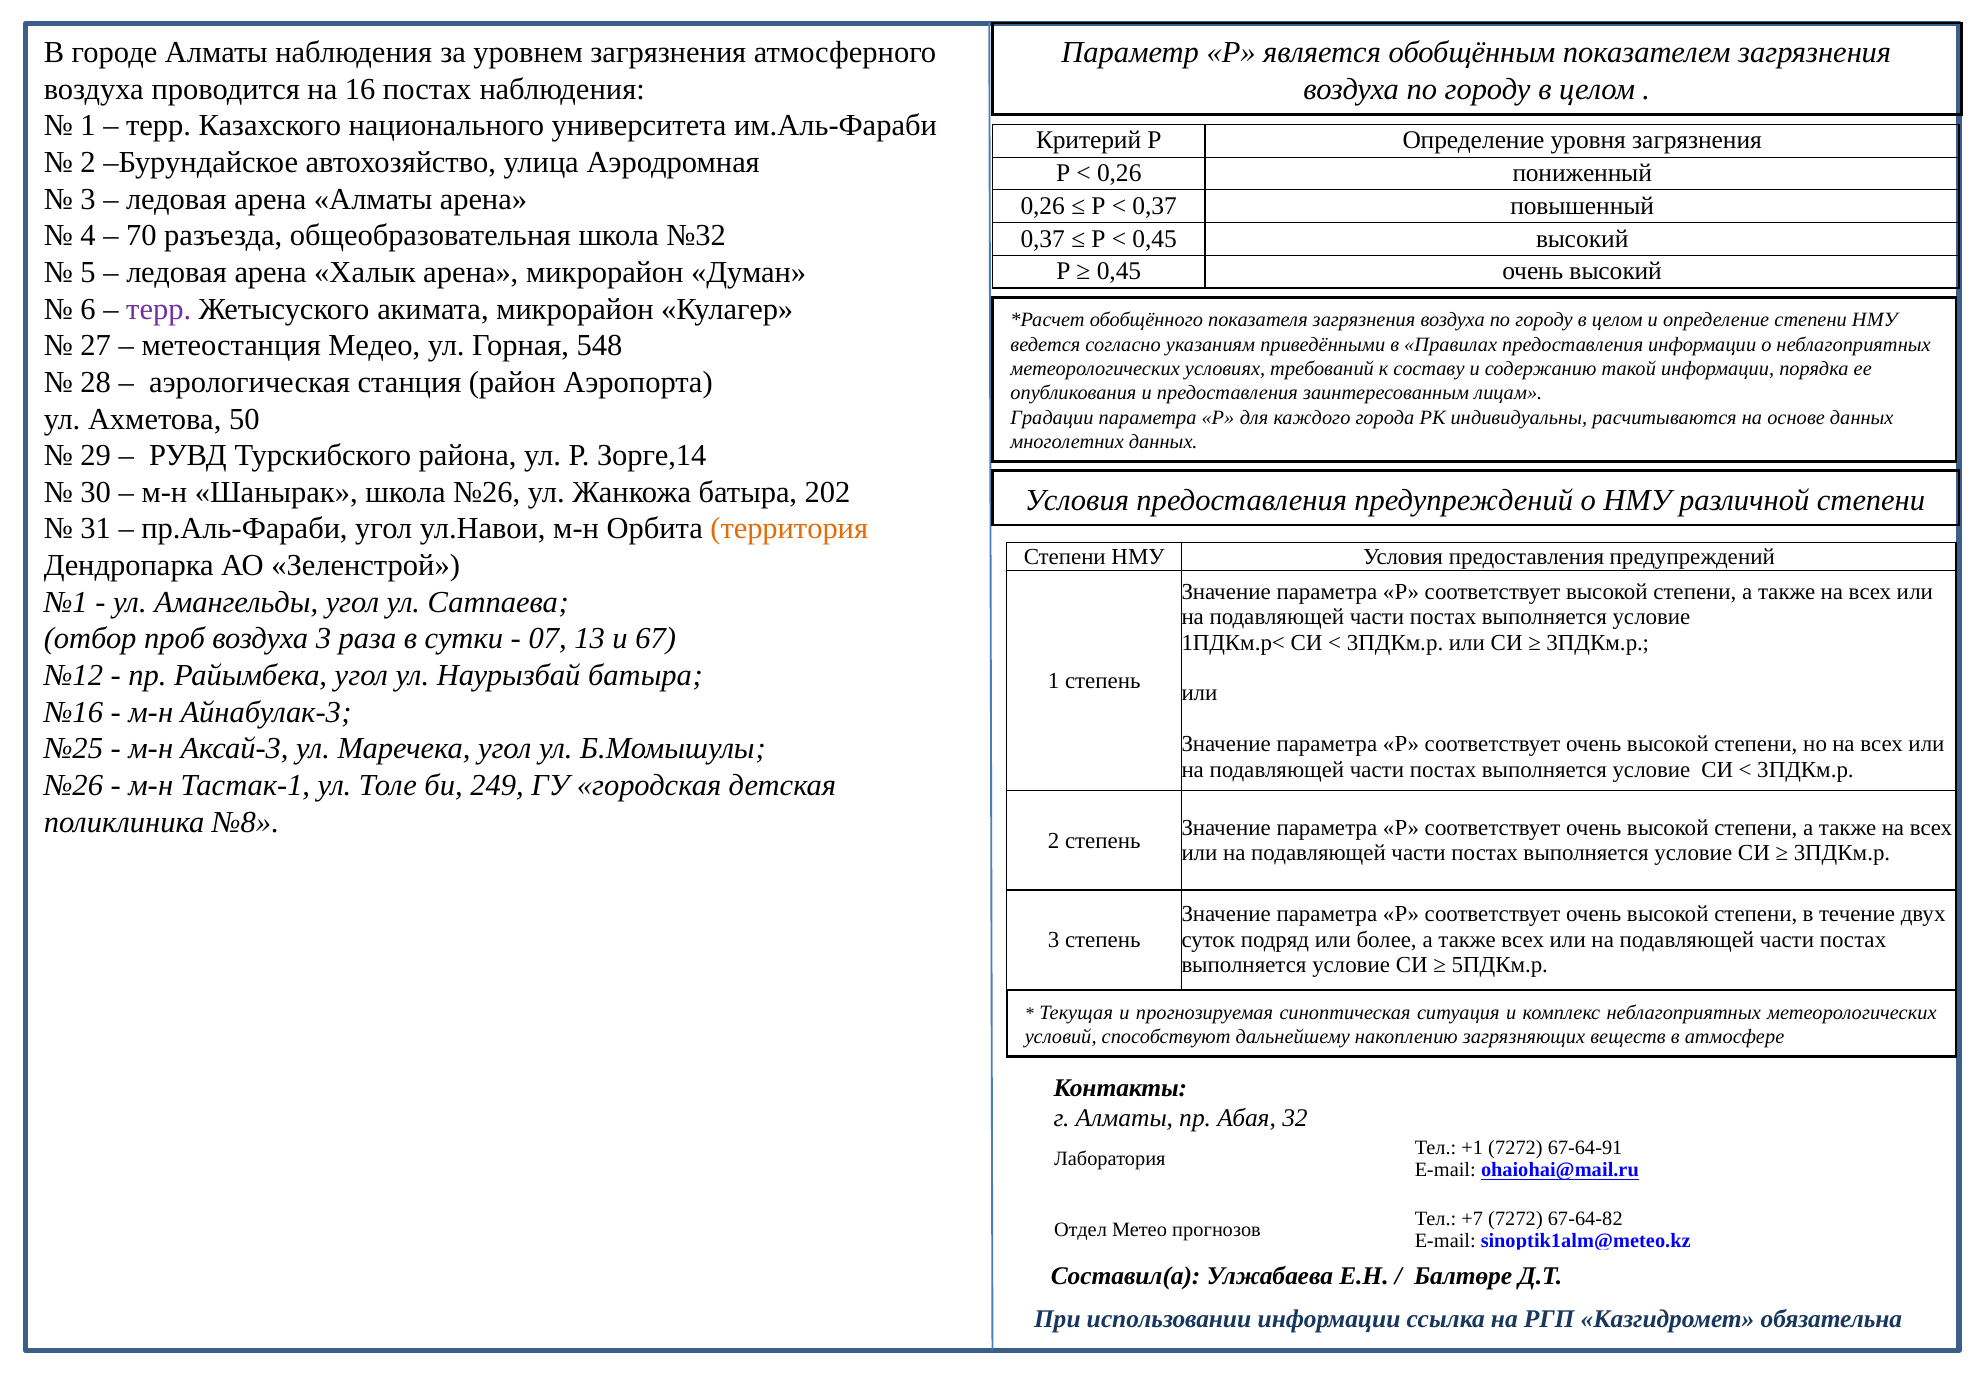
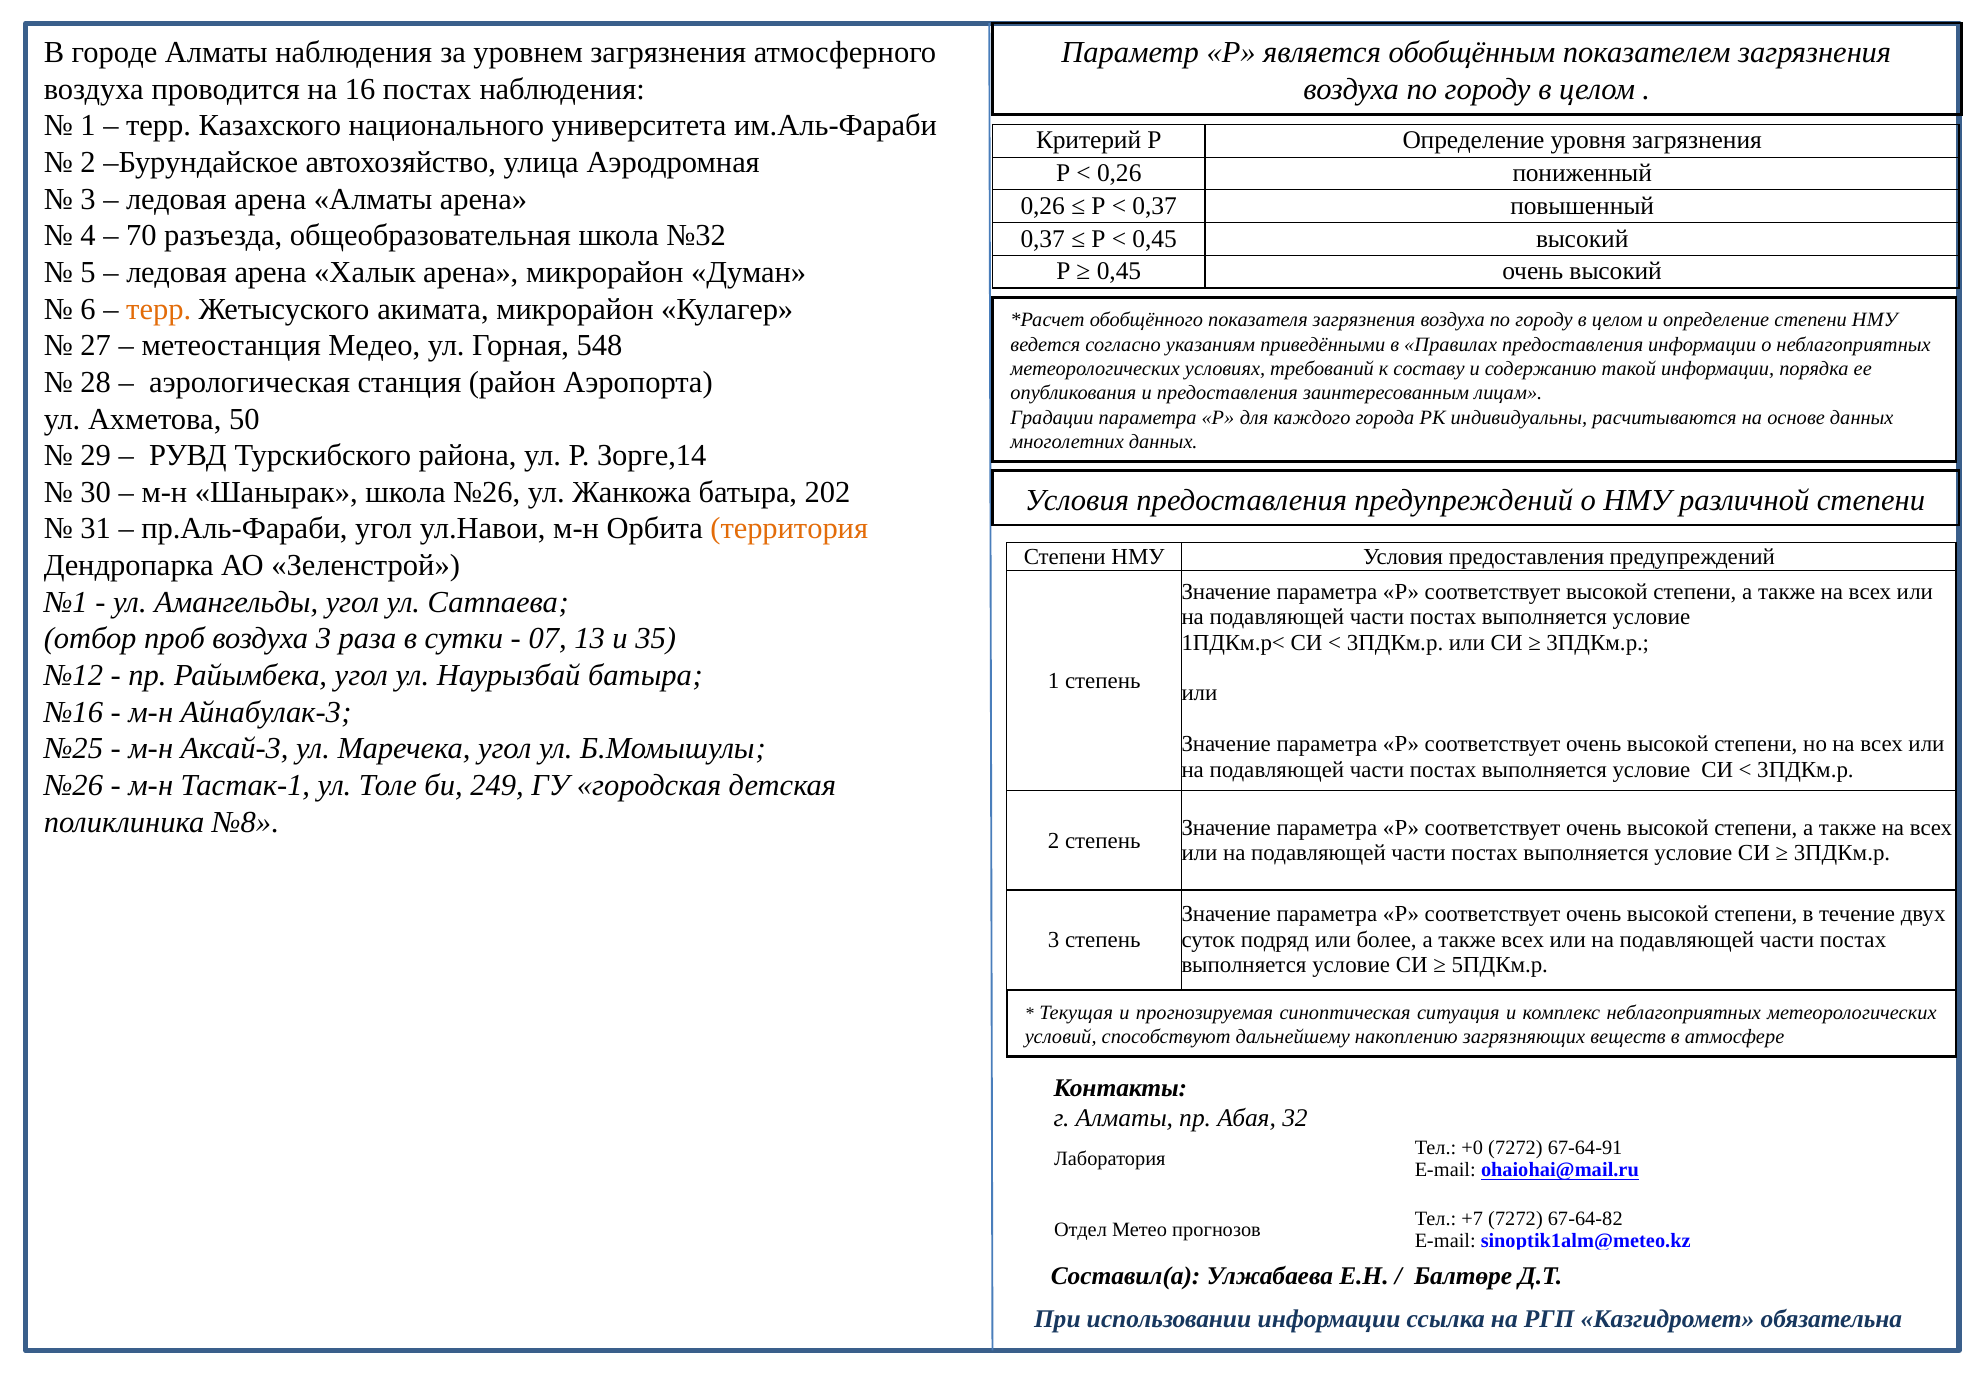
терр colour: purple -> orange (159, 309)
67: 67 -> 35 (656, 639)
+1: +1 -> +0 (1472, 1148)
